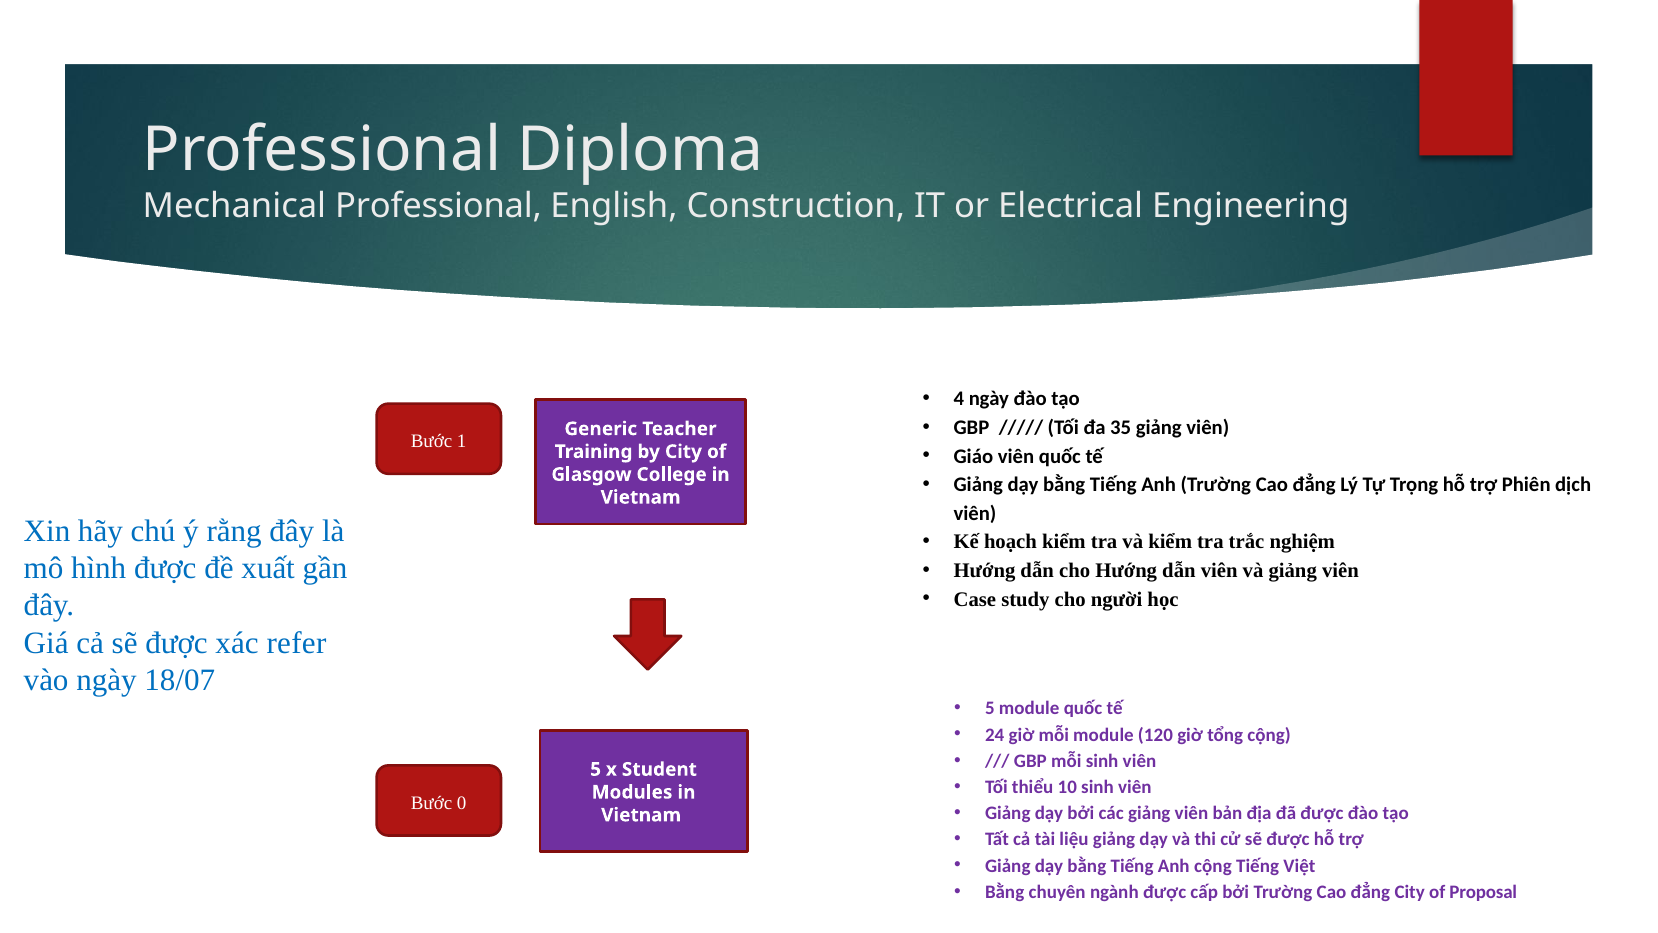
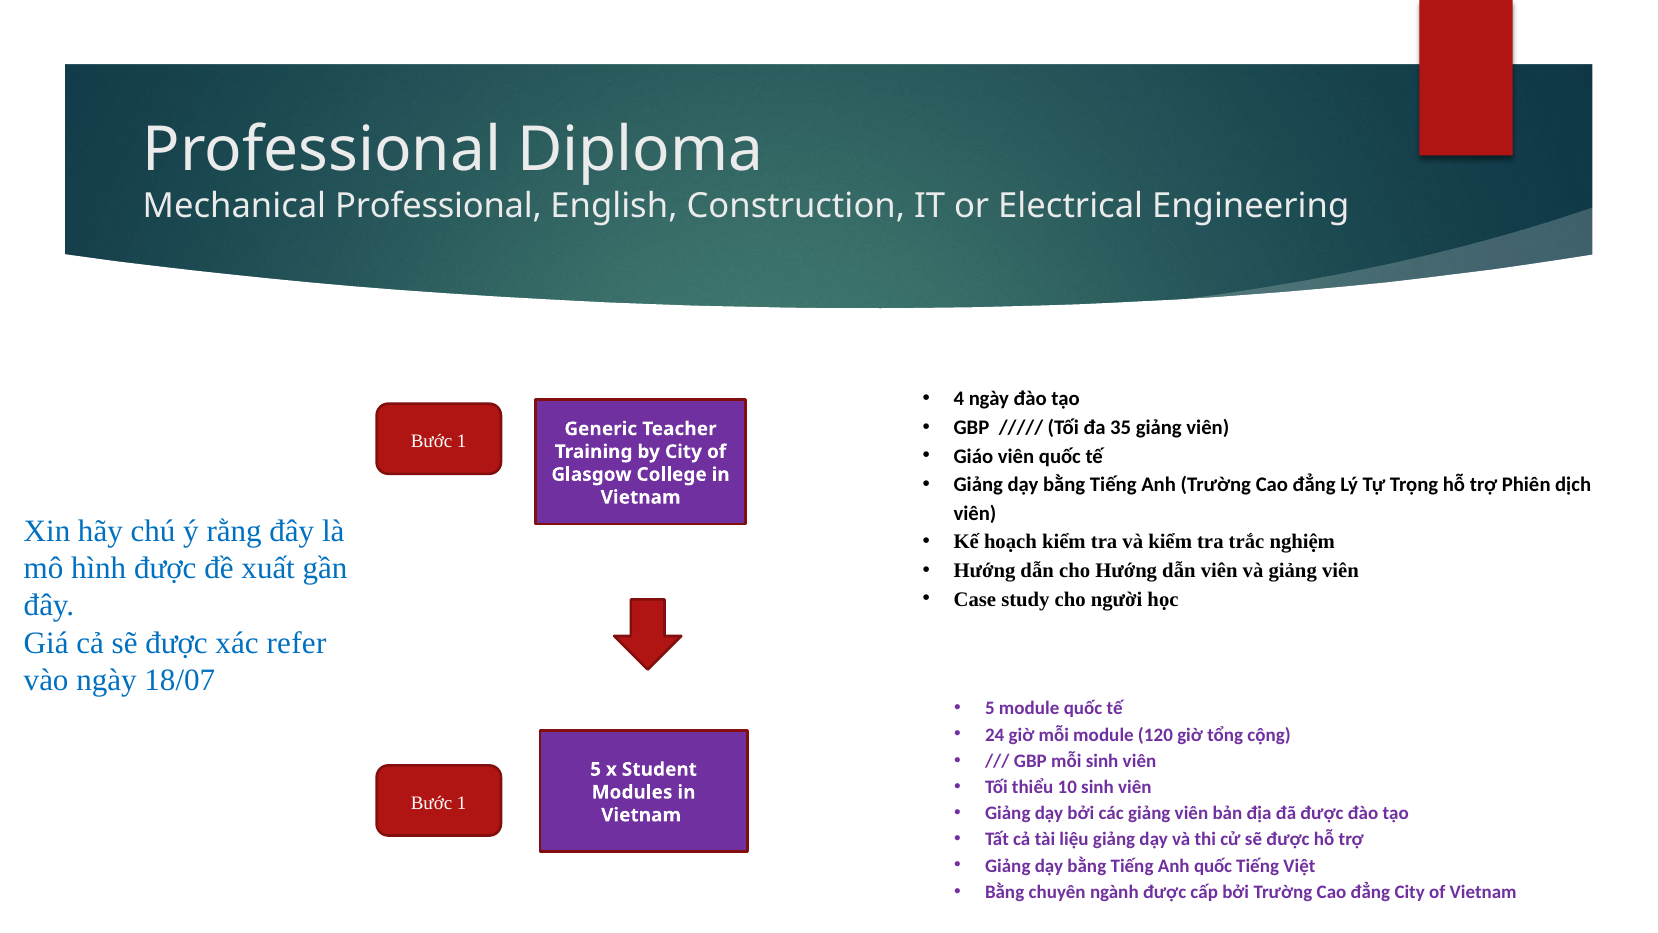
0: 0 -> 1 (462, 803)
Anh cộng: cộng -> quốc (1213, 865)
of Proposal: Proposal -> Vietnam (1483, 892)
